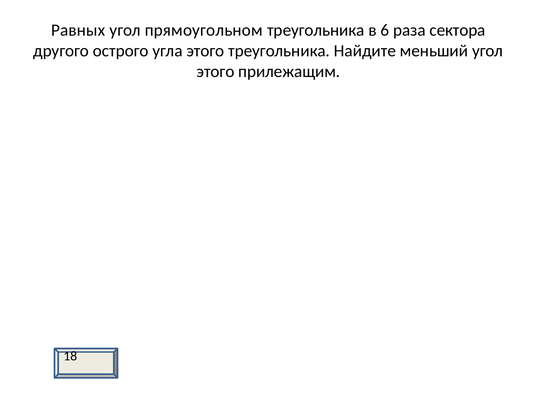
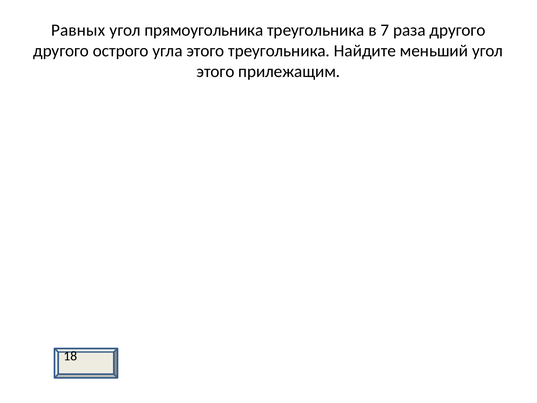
прямоугольном: прямоугольном -> прямоугольника (204, 30)
6: 6 -> 7 (385, 30)
раза сектора: сектора -> другого (458, 30)
